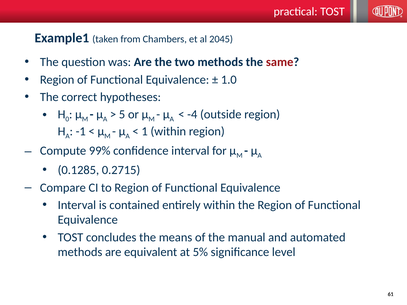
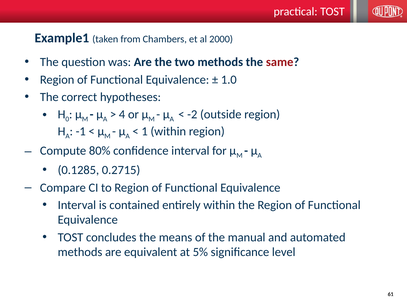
2045: 2045 -> 2000 (221, 39)
5: 5 -> 4 (122, 114)
-4: -4 -> -2 (192, 114)
99%: 99% -> 80% (100, 151)
